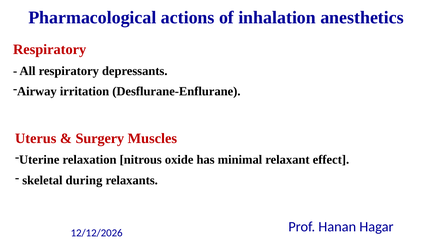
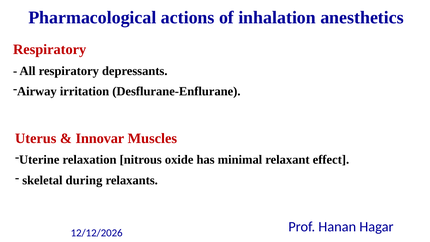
Surgery: Surgery -> Innovar (100, 138)
